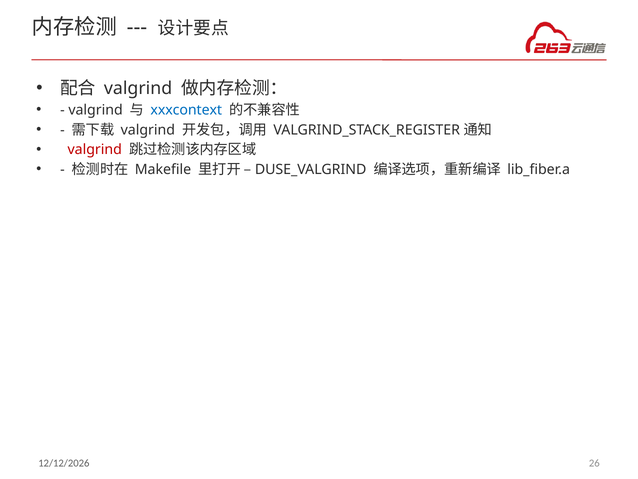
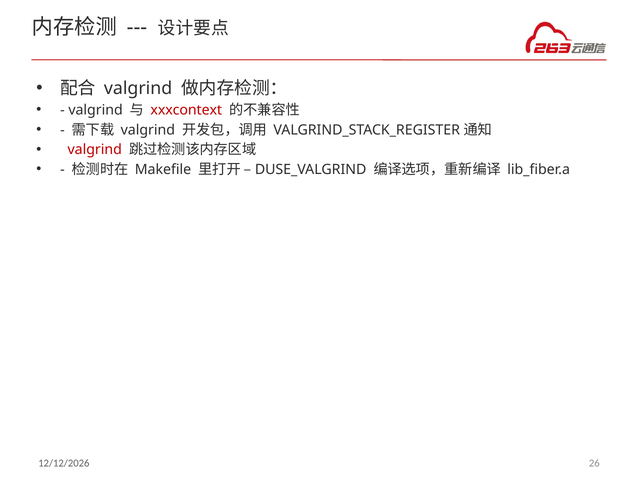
xxxcontext colour: blue -> red (186, 110)
